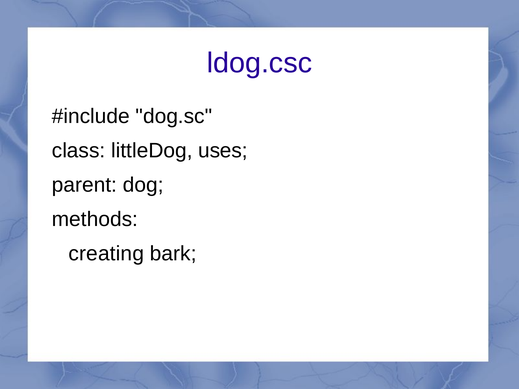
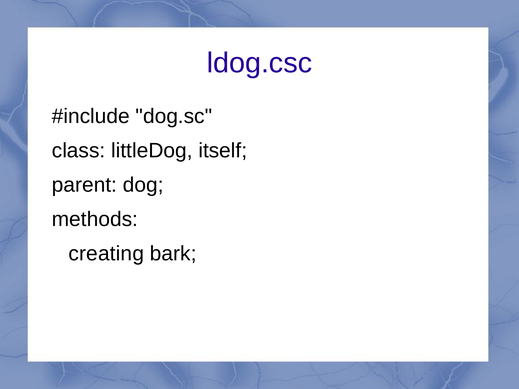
uses: uses -> itself (223, 151)
